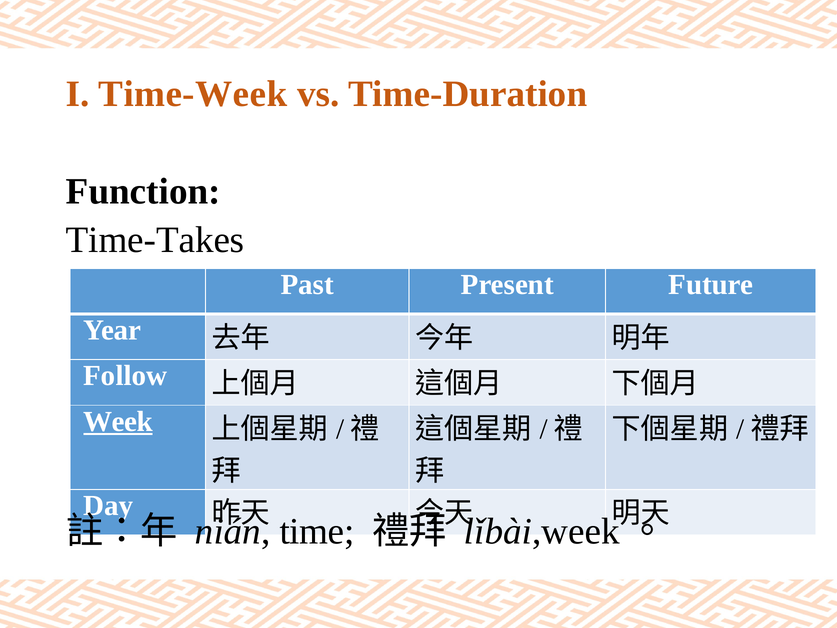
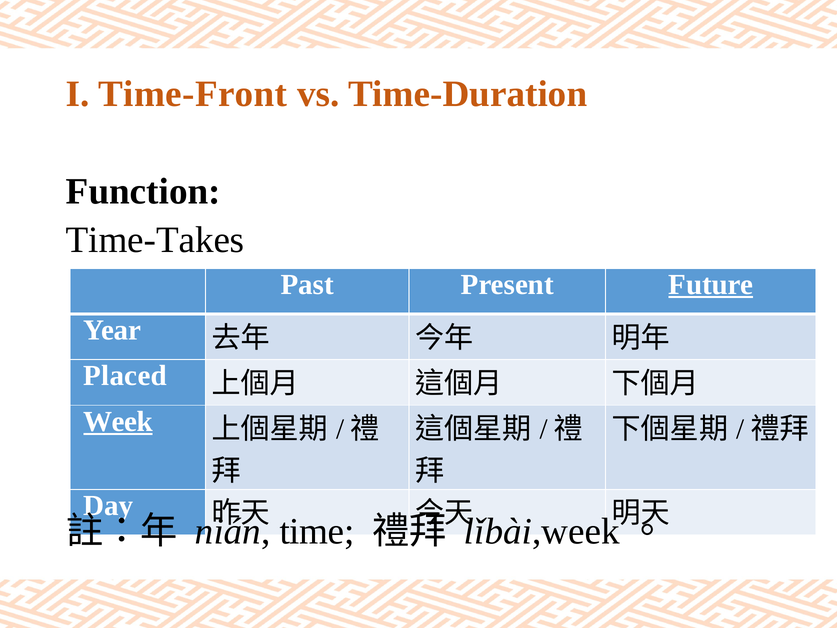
Time-Week: Time-Week -> Time-Front (193, 94)
Future underline: none -> present (711, 284)
Follow: Follow -> Placed (125, 376)
